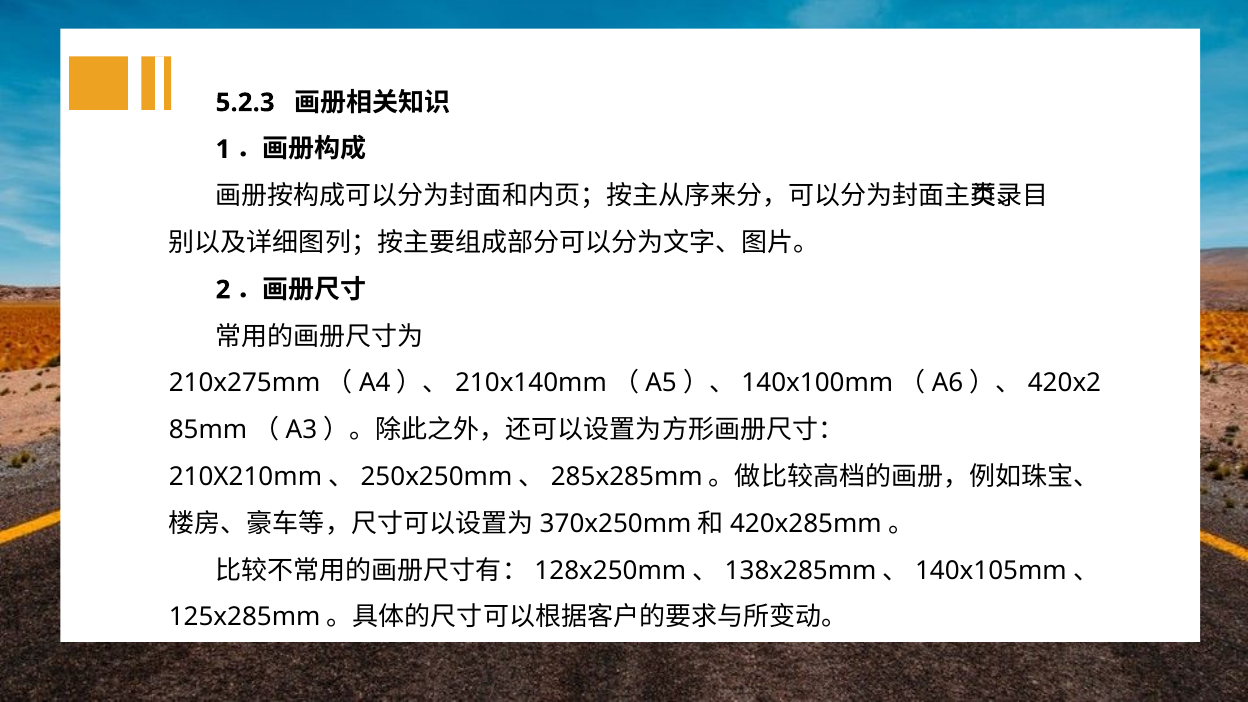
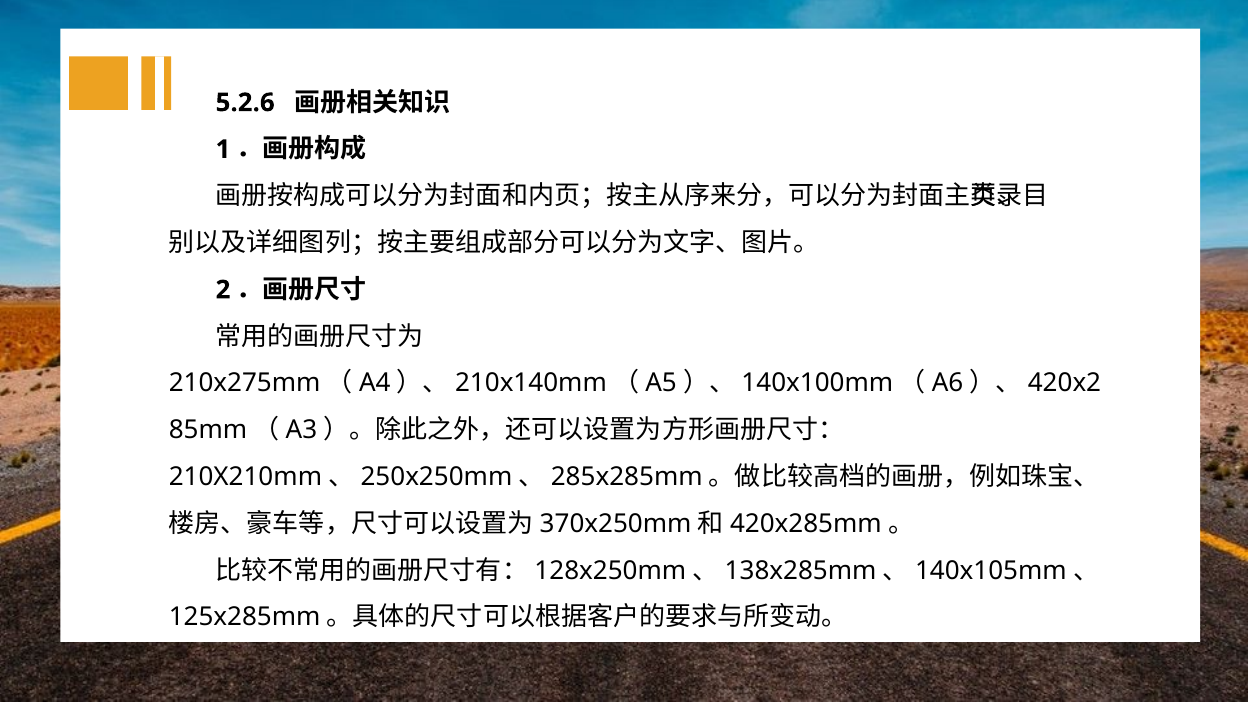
5.2.3: 5.2.3 -> 5.2.6 (245, 103)
